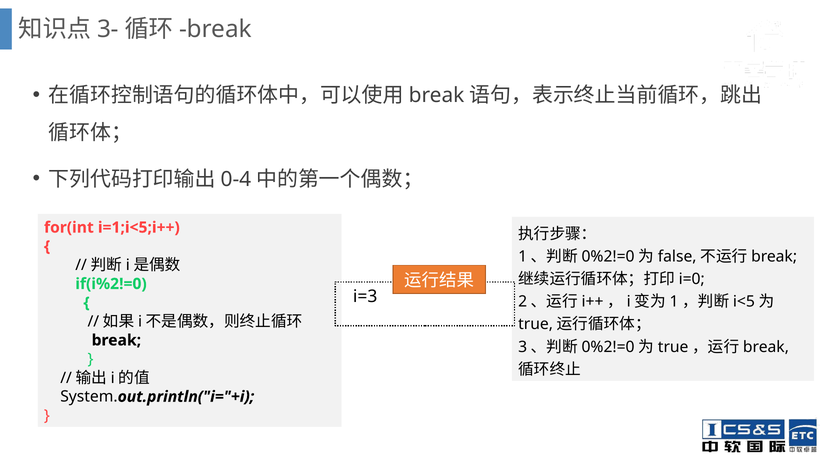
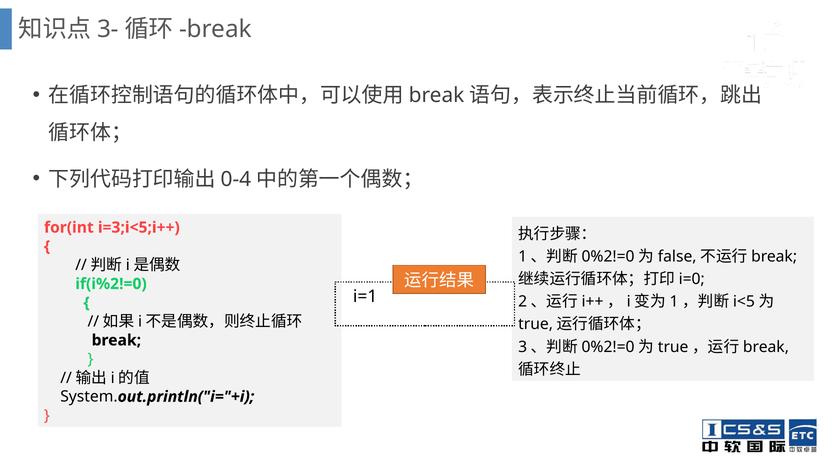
i=1;i<5;i++: i=1;i<5;i++ -> i=3;i<5;i++ (139, 228)
i=3: i=3 -> i=1 (365, 297)
